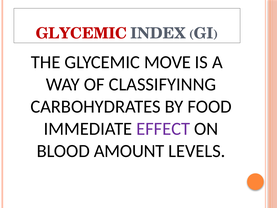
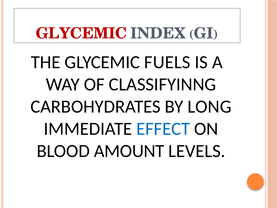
MOVE: MOVE -> FUELS (167, 62)
FOOD: FOOD -> LONG (209, 107)
EFFECT colour: purple -> blue (163, 129)
